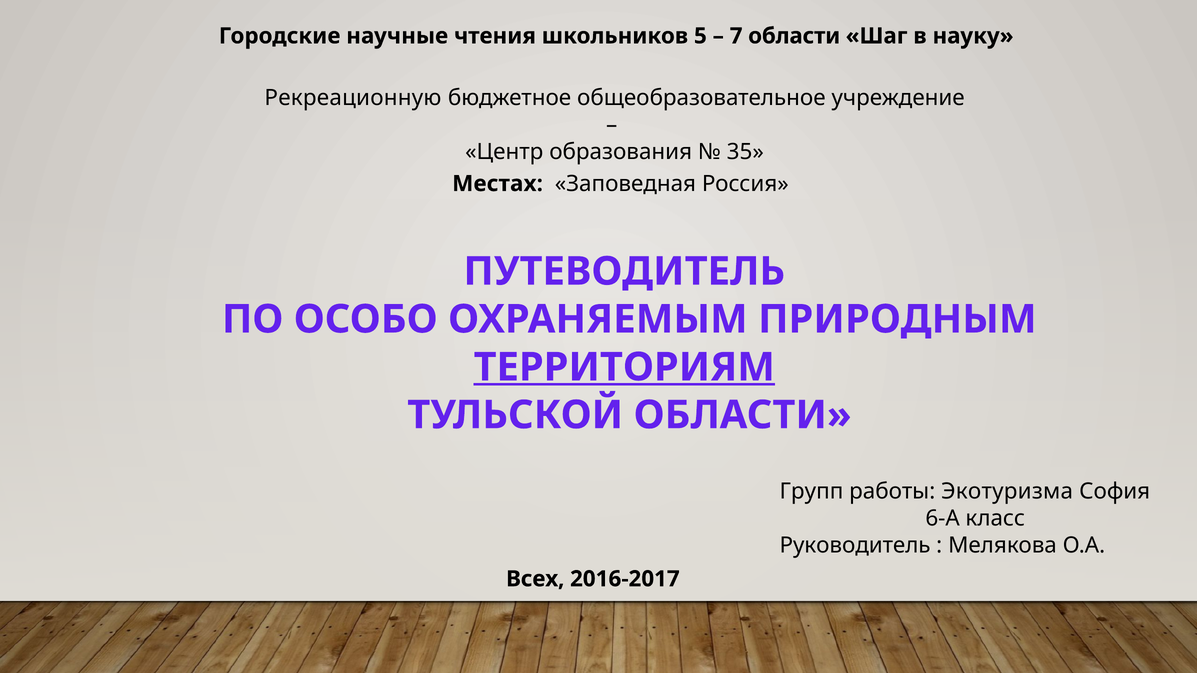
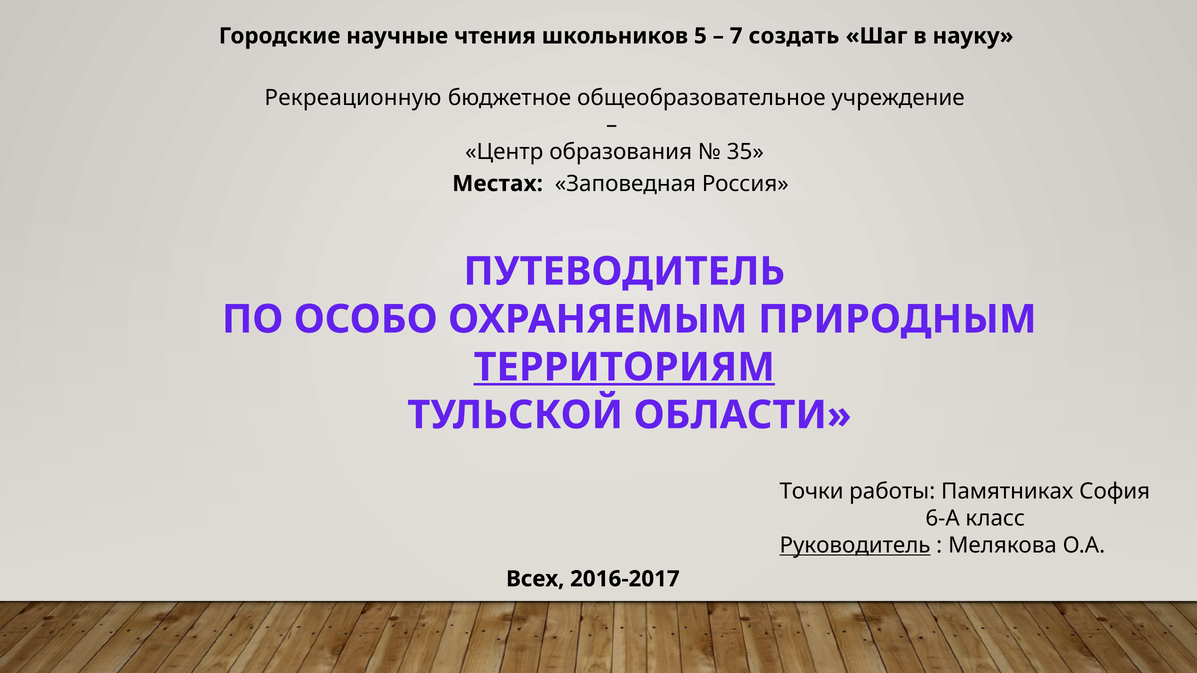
7 области: области -> создать (794, 36)
Групп: Групп -> Точки (812, 492)
Экотуризма: Экотуризма -> Памятниках (1007, 492)
Руководитель underline: none -> present (855, 546)
